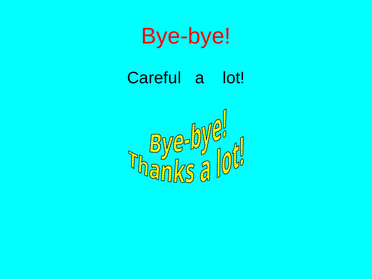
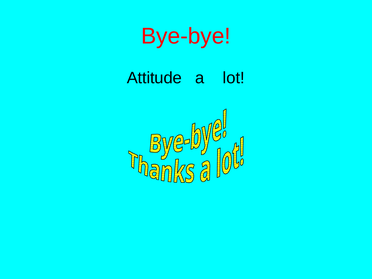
Careful: Careful -> Attitude (154, 78)
